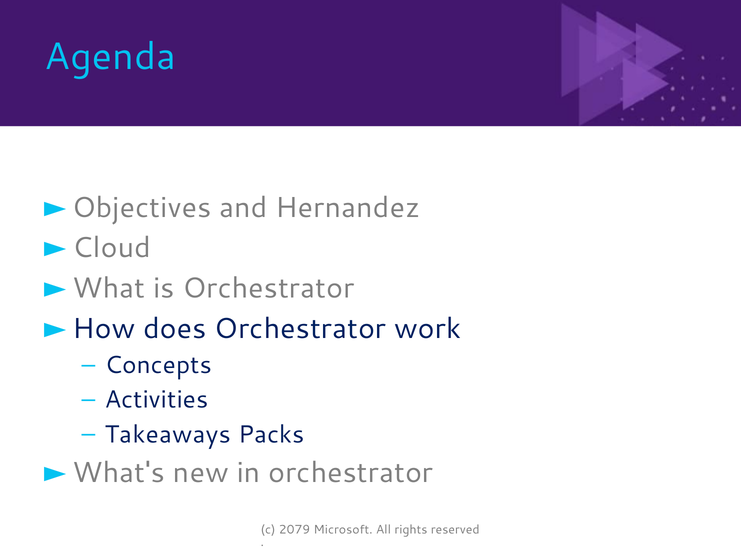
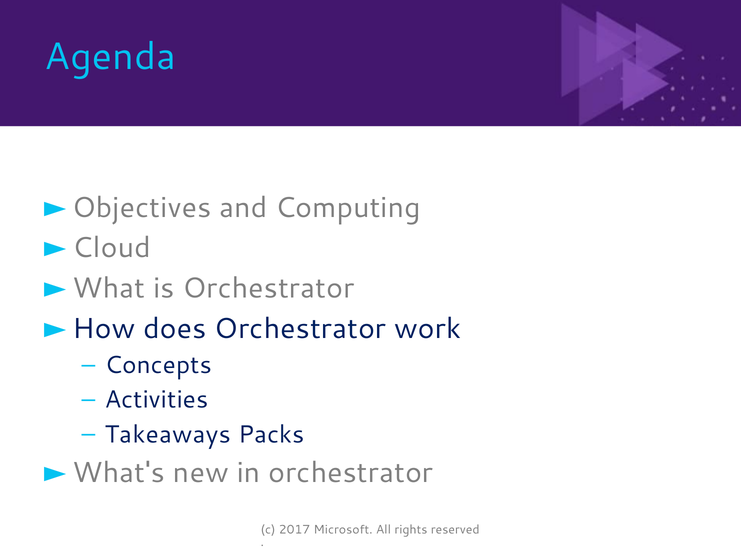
Hernandez: Hernandez -> Computing (348, 207)
2079: 2079 -> 2017 (295, 529)
